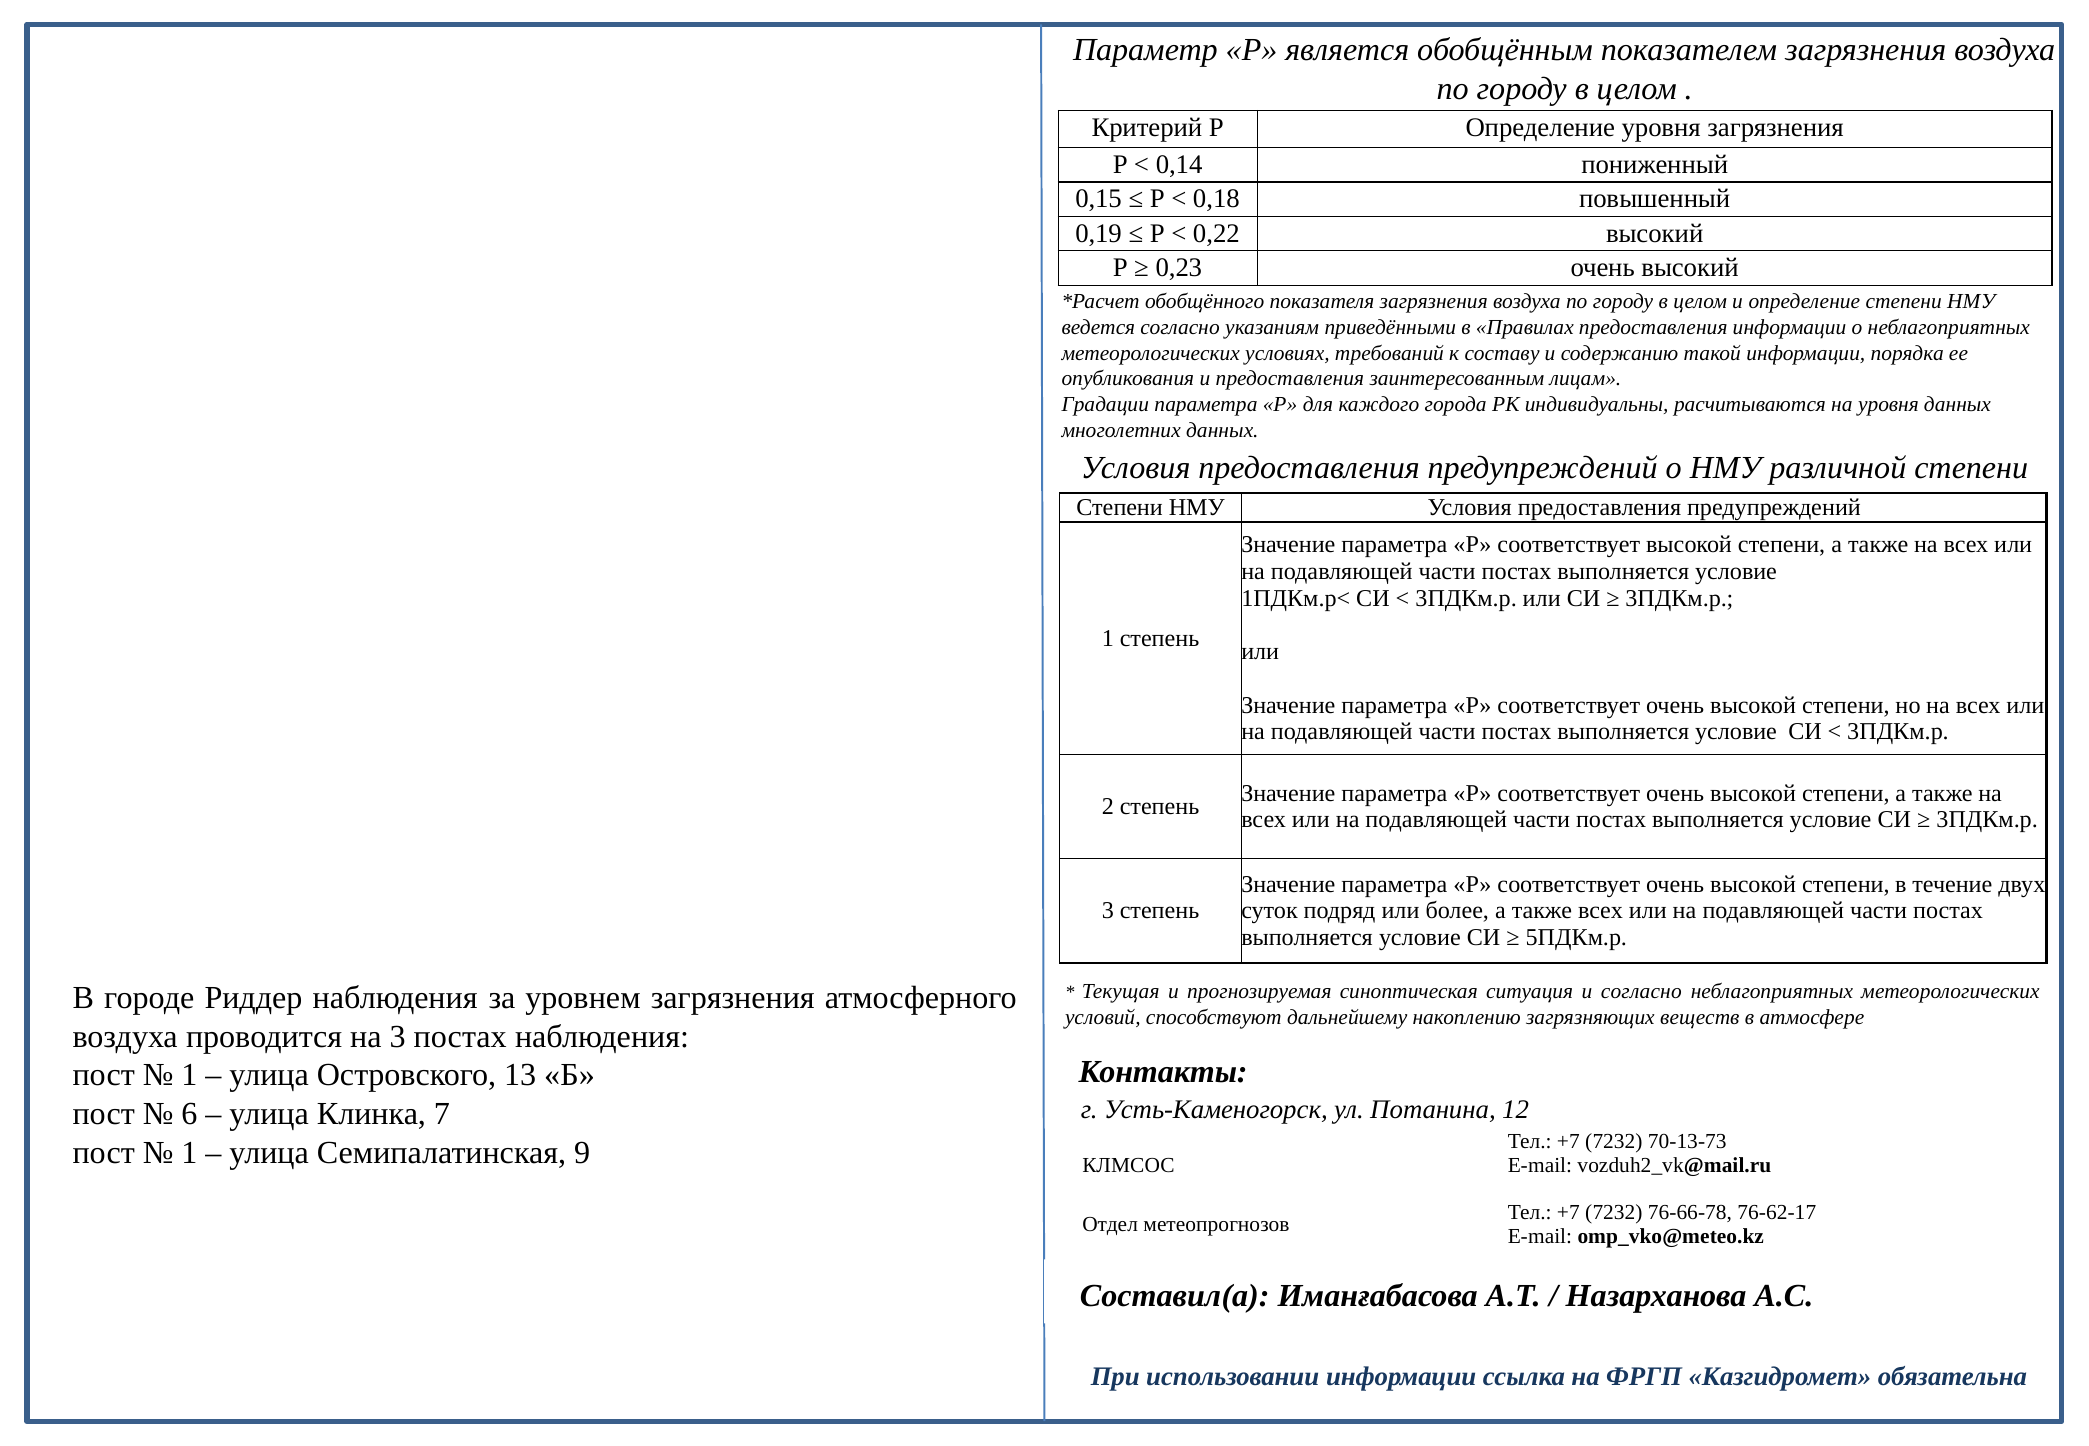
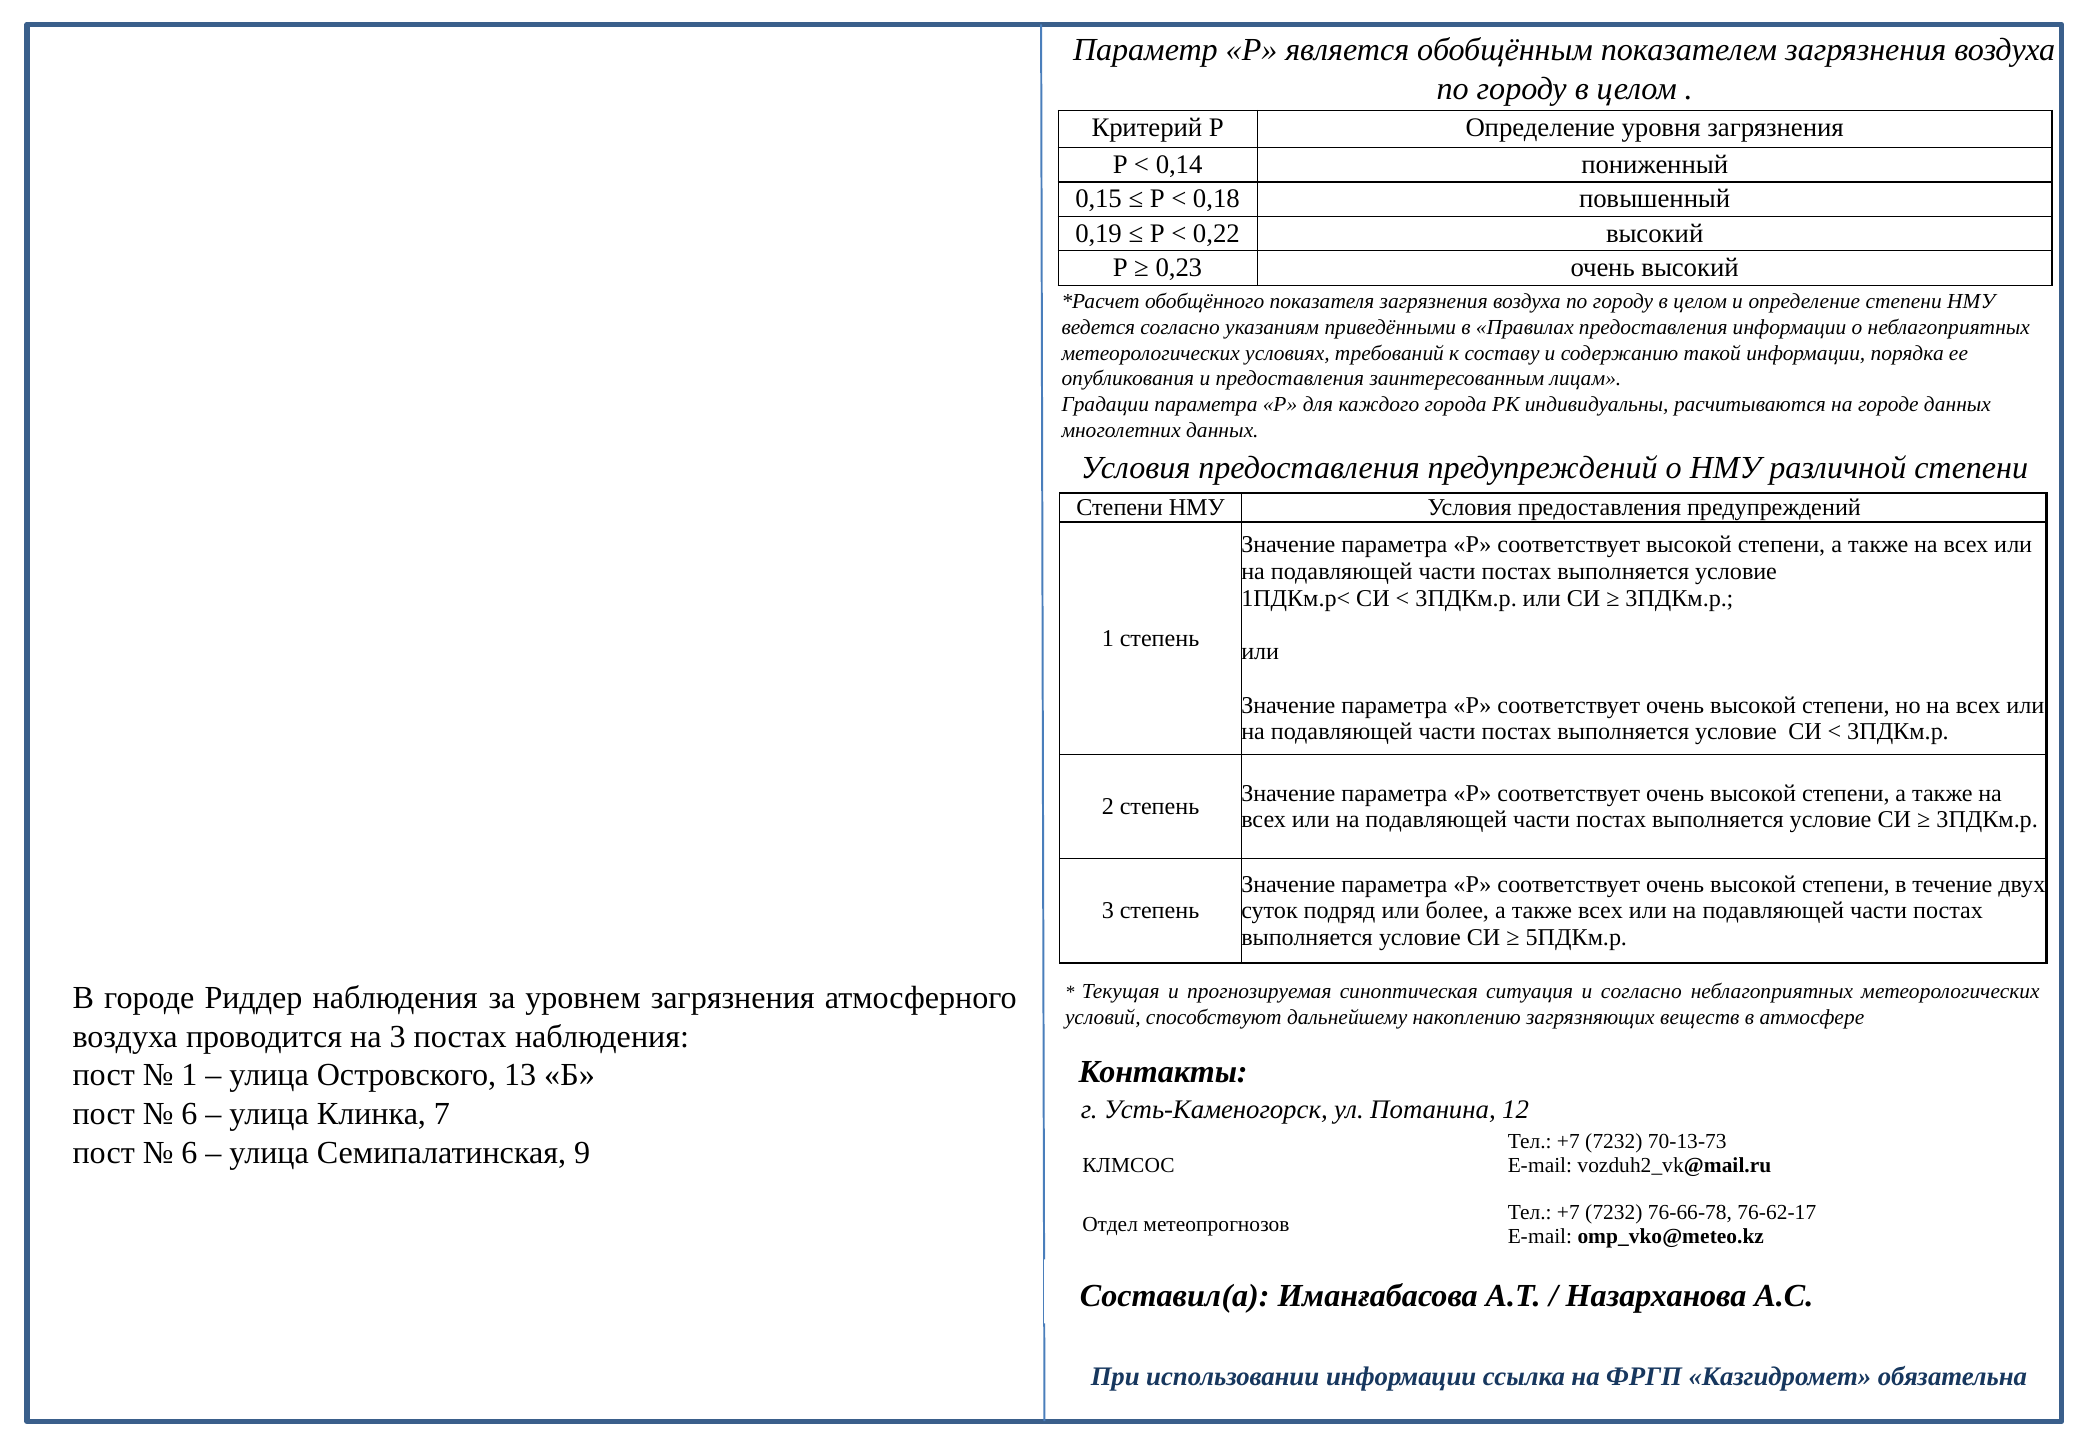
на уровня: уровня -> городе (1888, 405)
1: 1 -> 6 (189, 1153)
